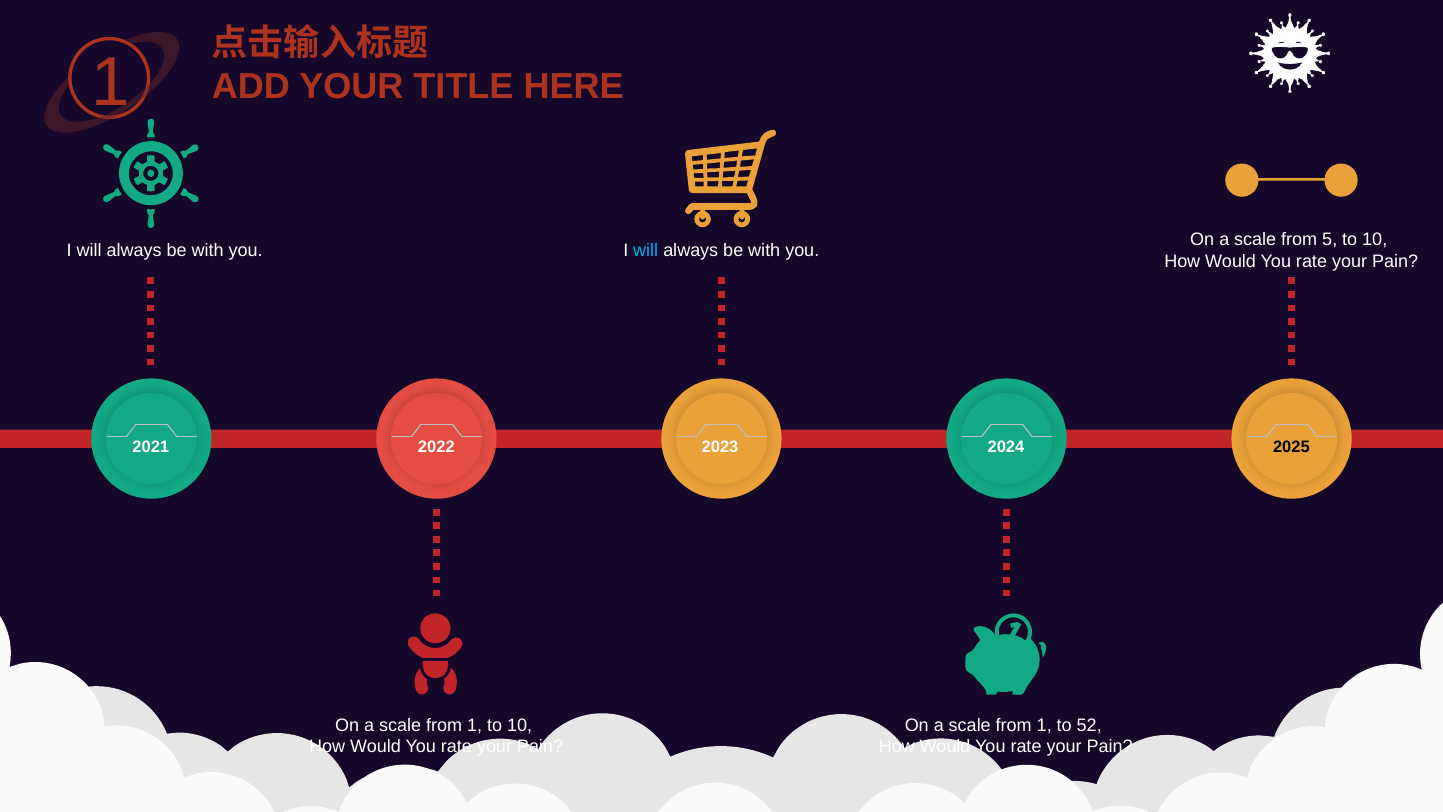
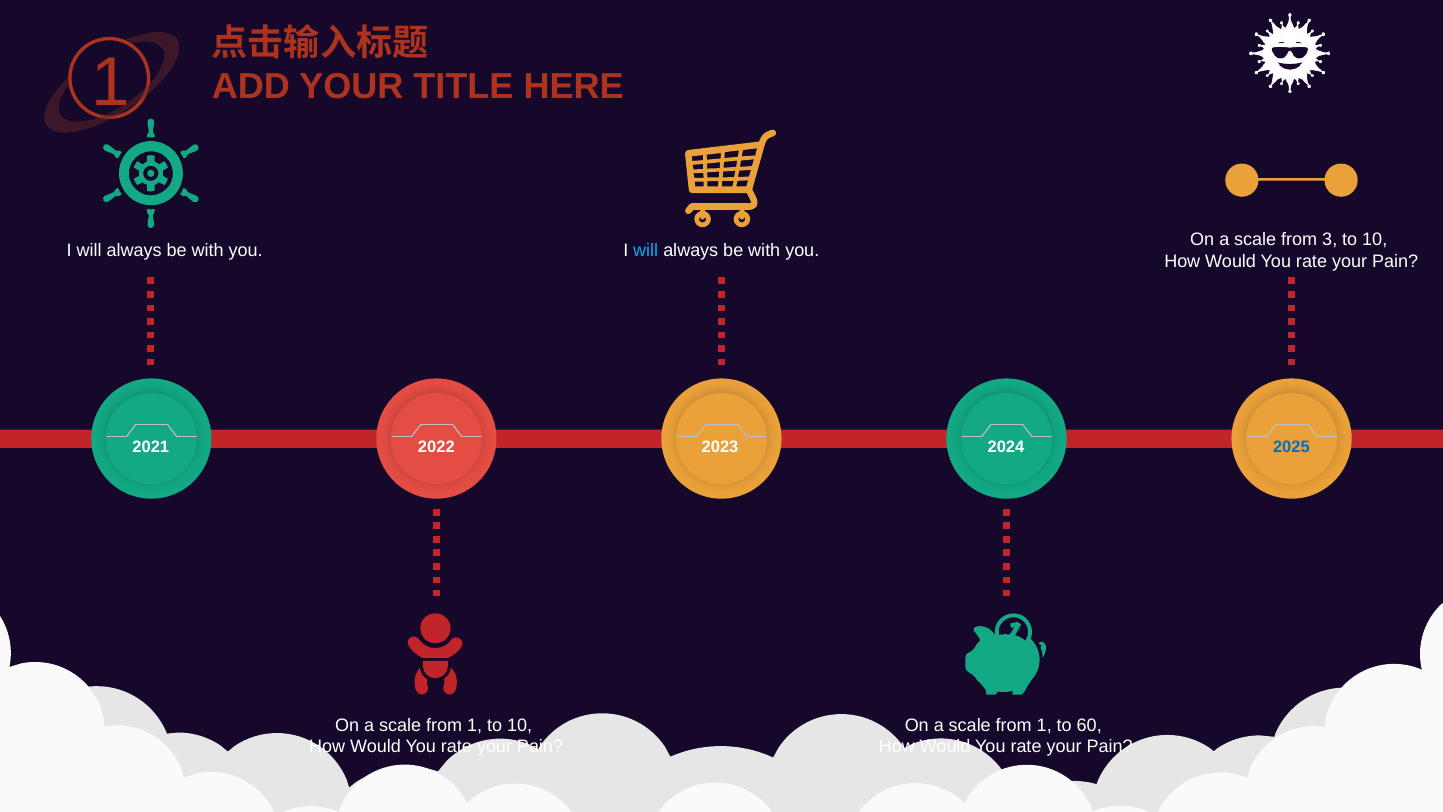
5: 5 -> 3 (1330, 240)
2025 colour: black -> blue (1291, 447)
52: 52 -> 60 (1089, 725)
